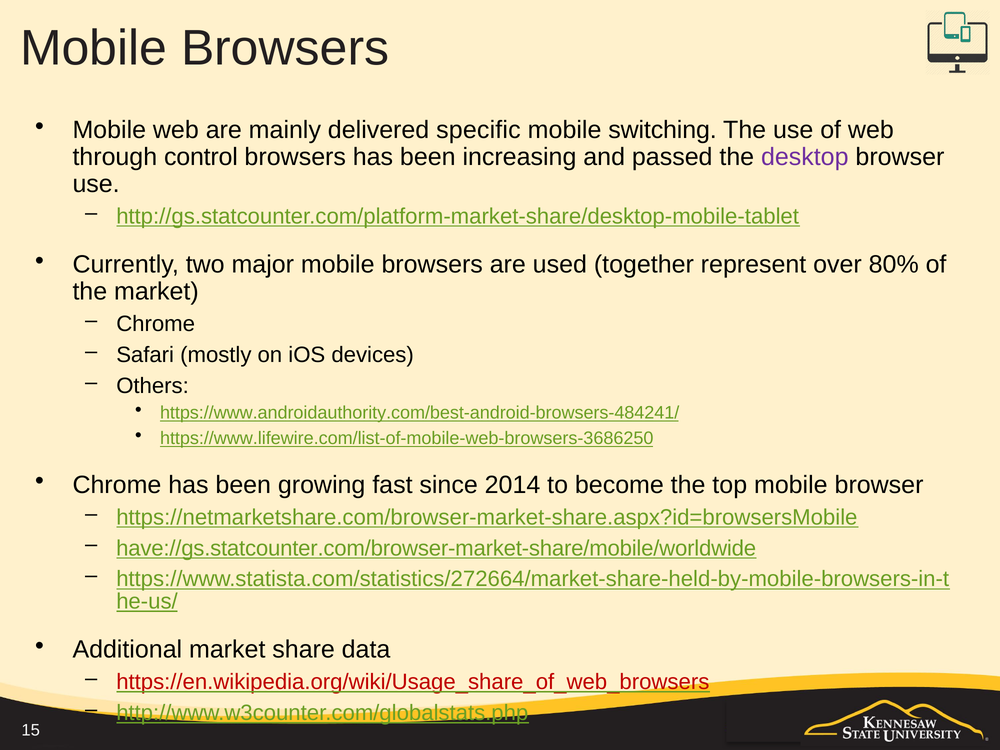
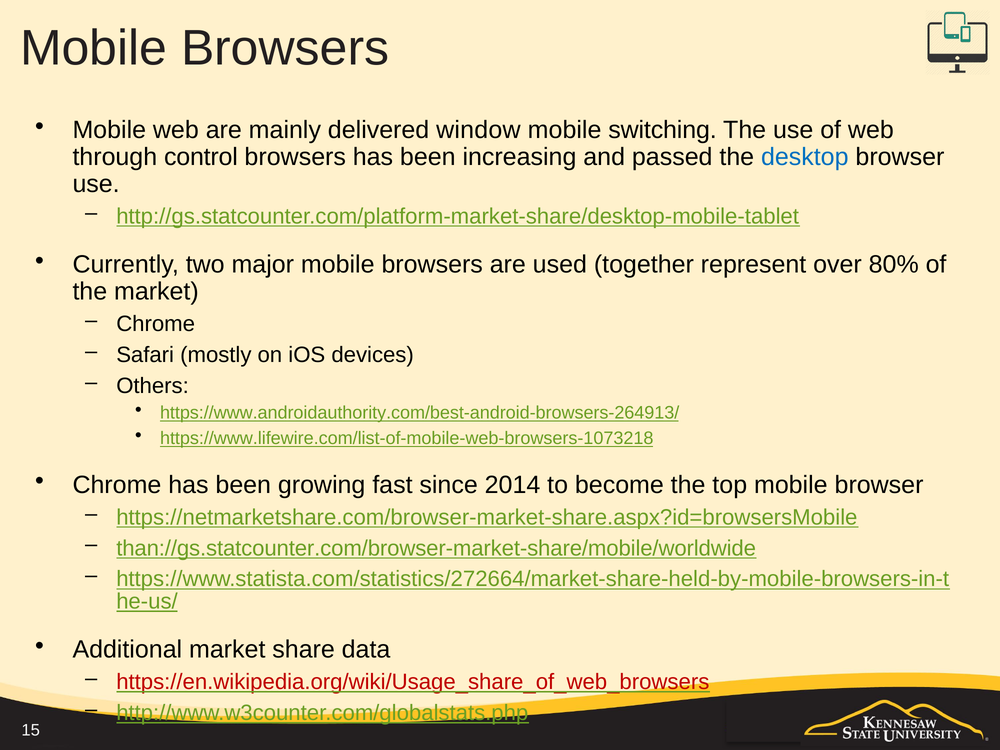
specific: specific -> window (478, 130)
desktop colour: purple -> blue (805, 157)
https://www.androidauthority.com/best-android-browsers-484241/: https://www.androidauthority.com/best-android-browsers-484241/ -> https://www.androidauthority.com/best-android-browsers-264913/ (420, 413)
https://www.lifewire.com/list-of-mobile-web-browsers-3686250: https://www.lifewire.com/list-of-mobile-web-browsers-3686250 -> https://www.lifewire.com/list-of-mobile-web-browsers-1073218 (407, 438)
have://gs.statcounter.com/browser-market-share/mobile/worldwide: have://gs.statcounter.com/browser-market-share/mobile/worldwide -> than://gs.statcounter.com/browser-market-share/mobile/worldwide (436, 548)
